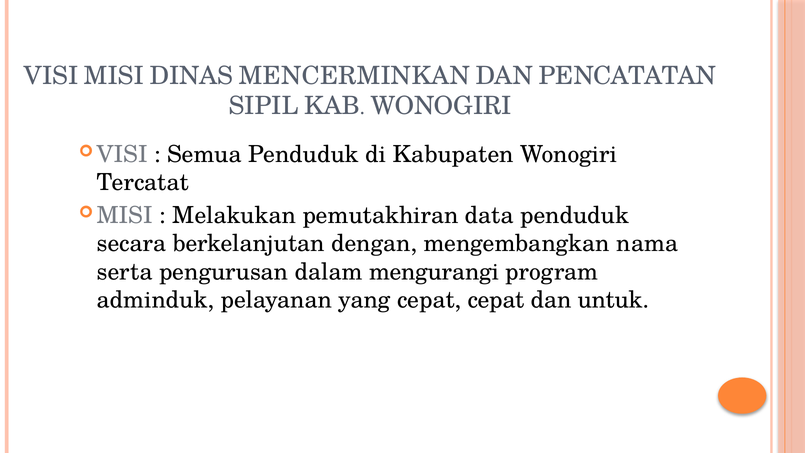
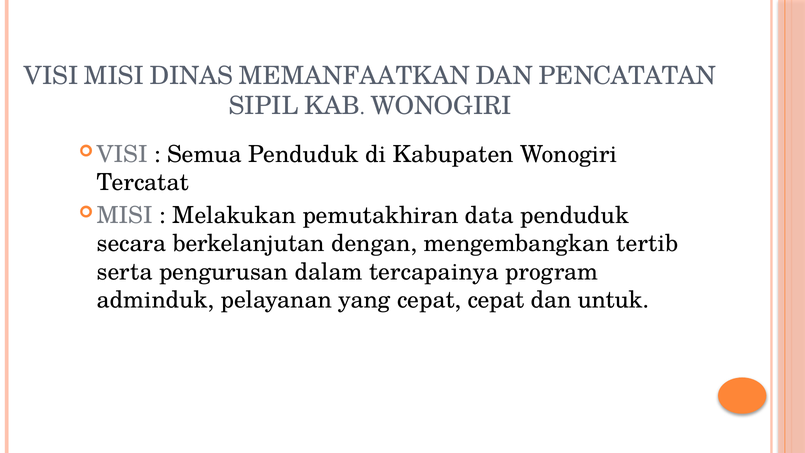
MENCERMINKAN: MENCERMINKAN -> MEMANFAATKAN (355, 76)
nama: nama -> tertib (647, 244)
mengurangi: mengurangi -> tercapainya (434, 272)
